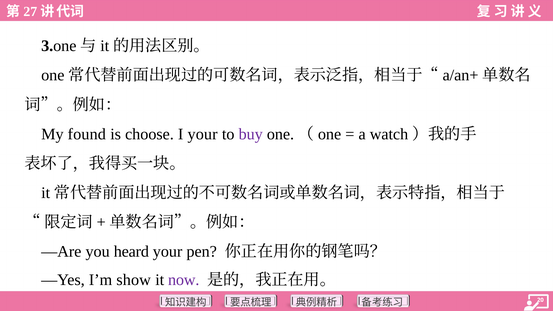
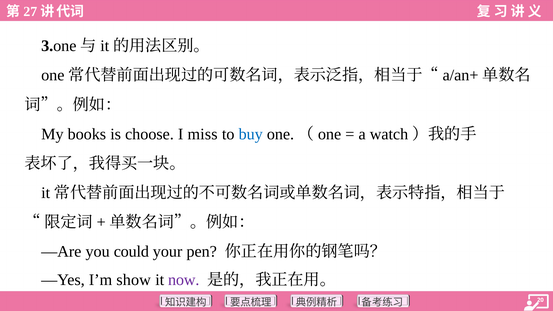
found: found -> books (87, 134)
I your: your -> miss (203, 134)
buy colour: purple -> blue (251, 134)
heard: heard -> could (131, 252)
